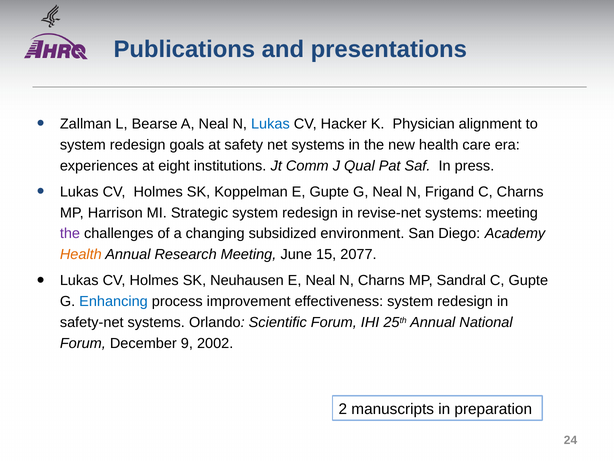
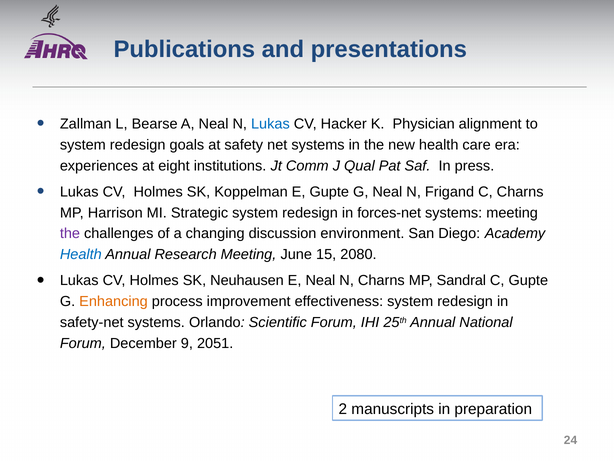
revise-net: revise-net -> forces-net (389, 213)
subsidized: subsidized -> discussion (283, 233)
Health colour: orange -> blue (81, 254)
2077: 2077 -> 2080 (358, 254)
Enhancing colour: blue -> orange (114, 301)
2002: 2002 -> 2051 (215, 343)
